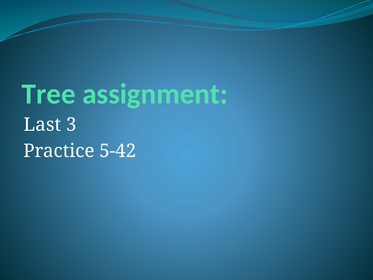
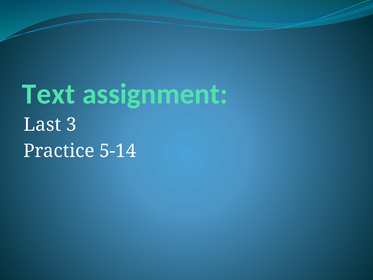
Tree: Tree -> Text (49, 94)
5-42: 5-42 -> 5-14 (118, 151)
